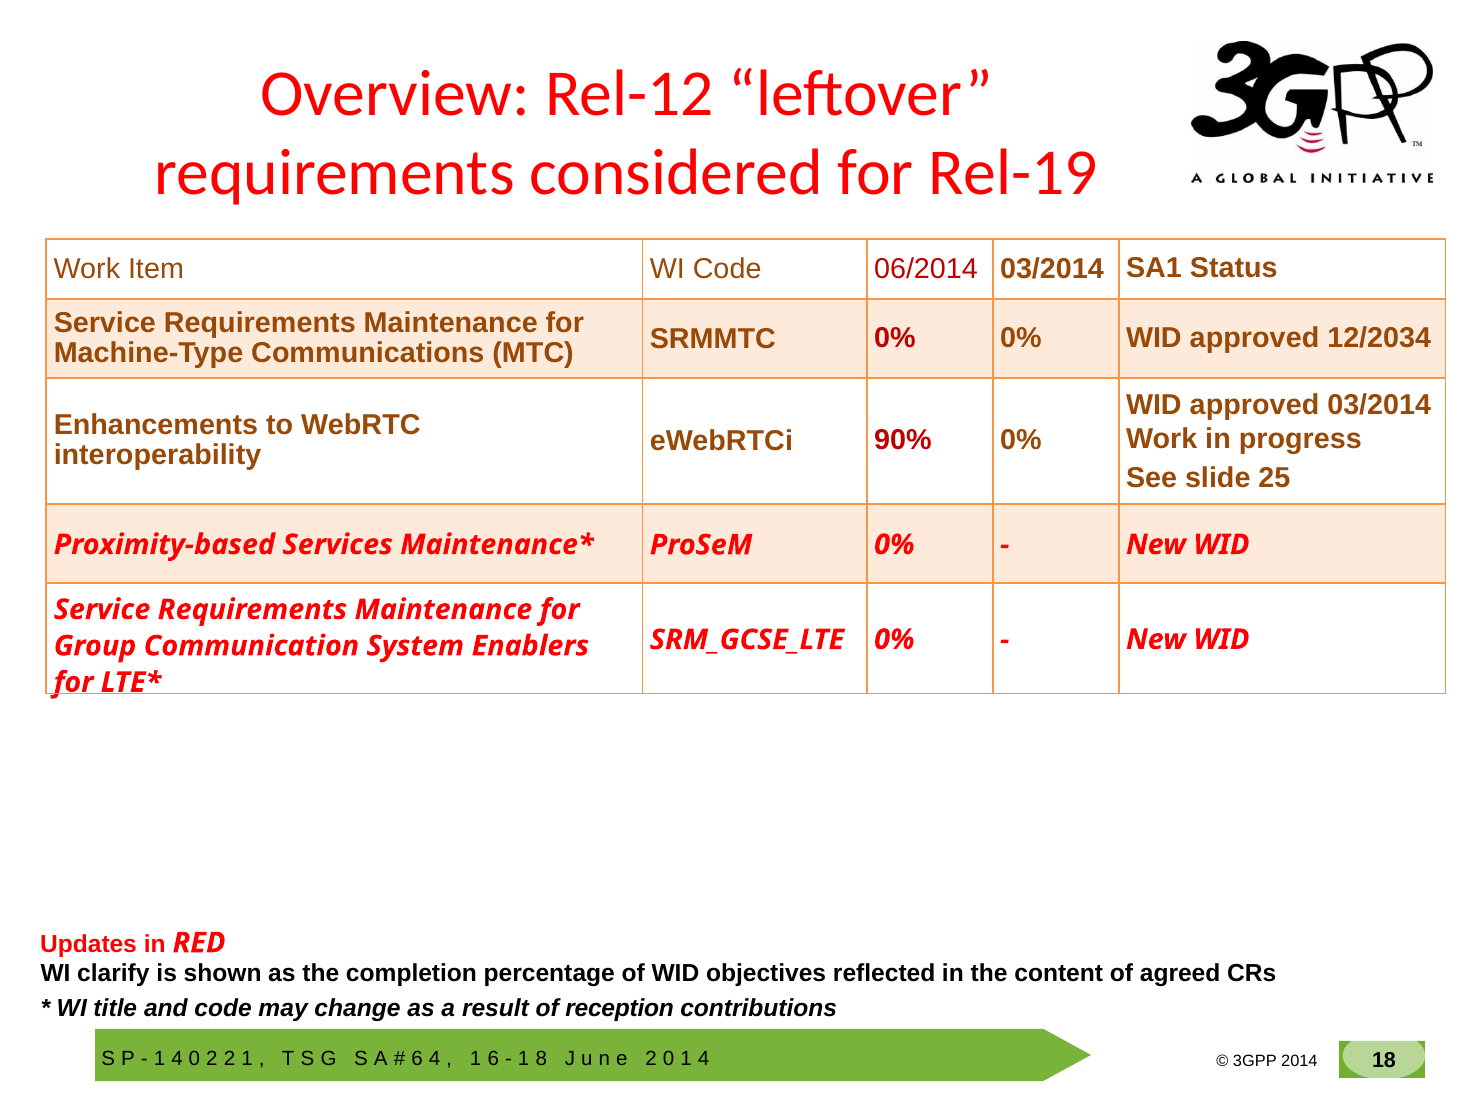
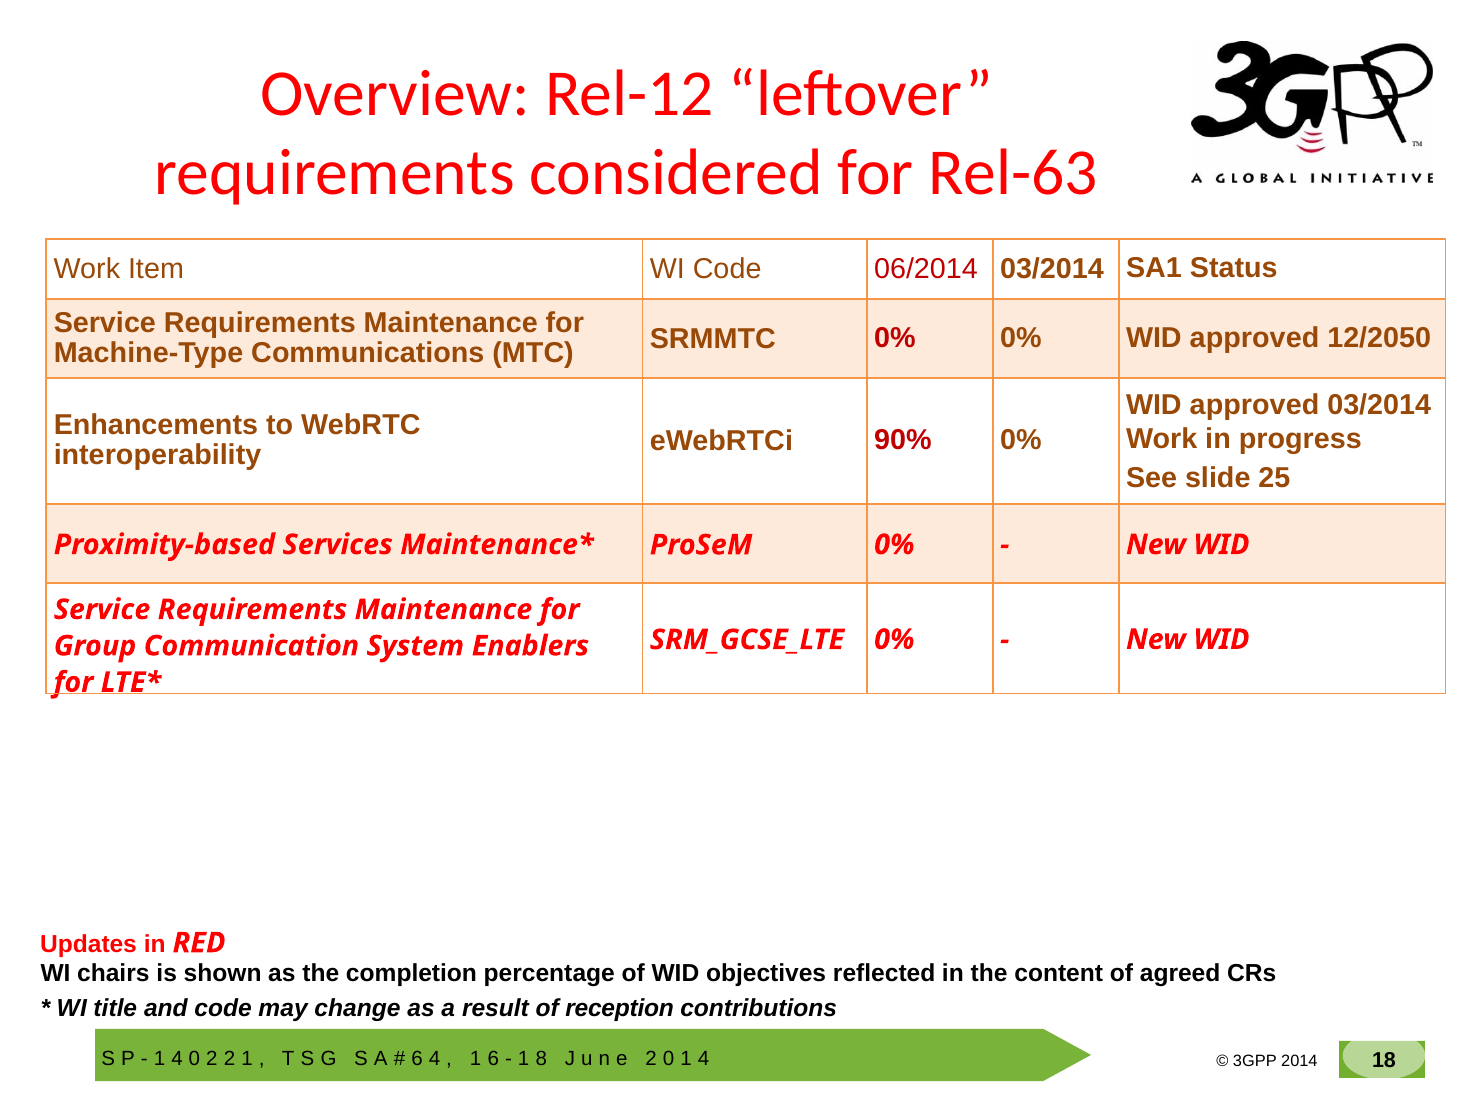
Rel-19: Rel-19 -> Rel-63 (1013, 173)
12/2034: 12/2034 -> 12/2050 (1379, 338)
clarify: clarify -> chairs (113, 974)
